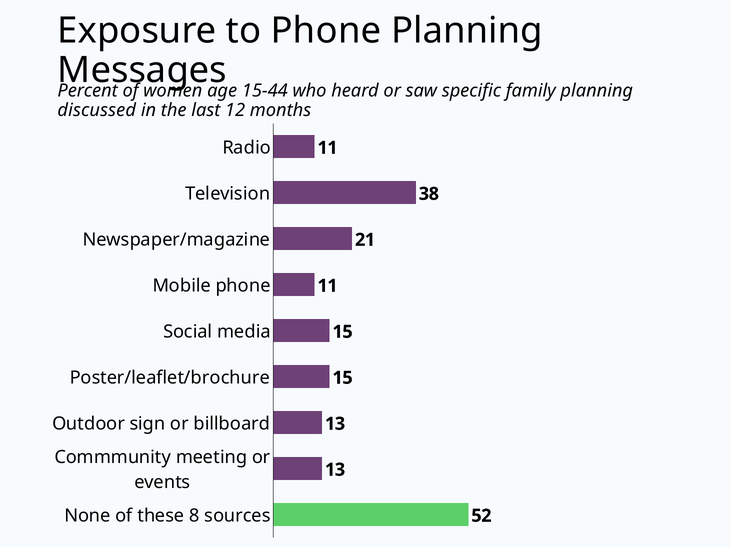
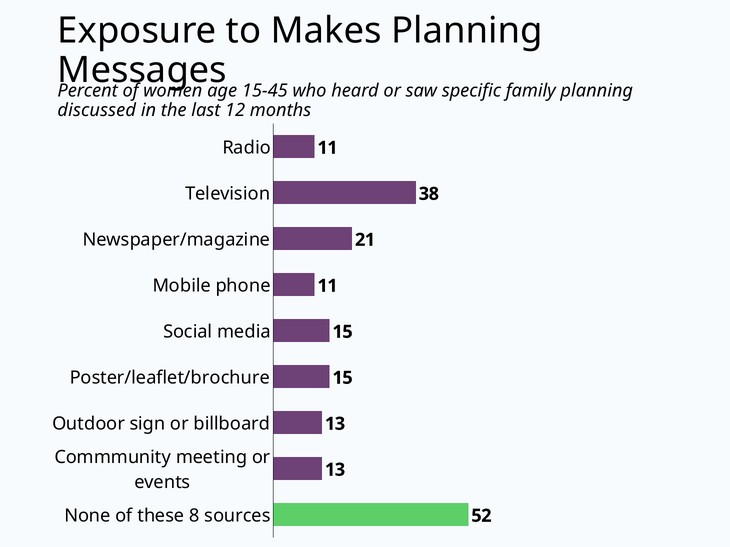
to Phone: Phone -> Makes (326, 31)
15-44: 15-44 -> 15-45 (265, 91)
